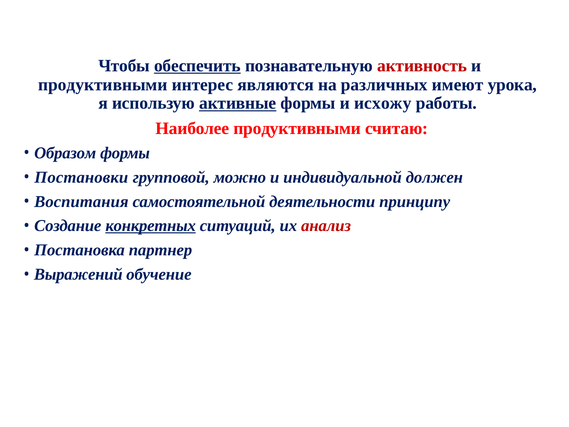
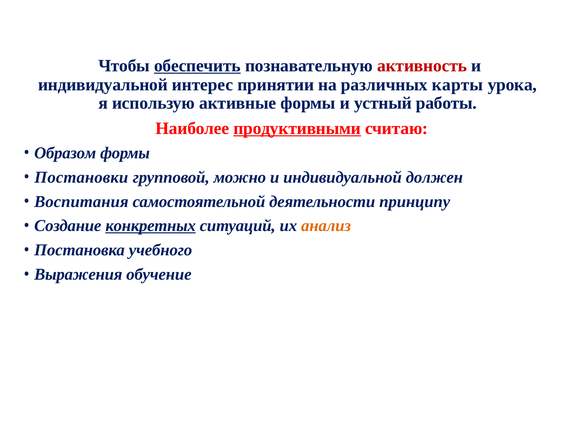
продуктивными: продуктивными -> индивидуальной (103, 85)
являются: являются -> принятии (276, 85)
имеют: имеют -> карты (458, 85)
активные underline: present -> none (238, 103)
исхожу: исхожу -> устный (383, 103)
продуктивными underline: none -> present (297, 128)
анализ colour: red -> orange (326, 226)
партнер: партнер -> учебного (160, 250)
Выражений: Выражений -> Выражения (78, 274)
